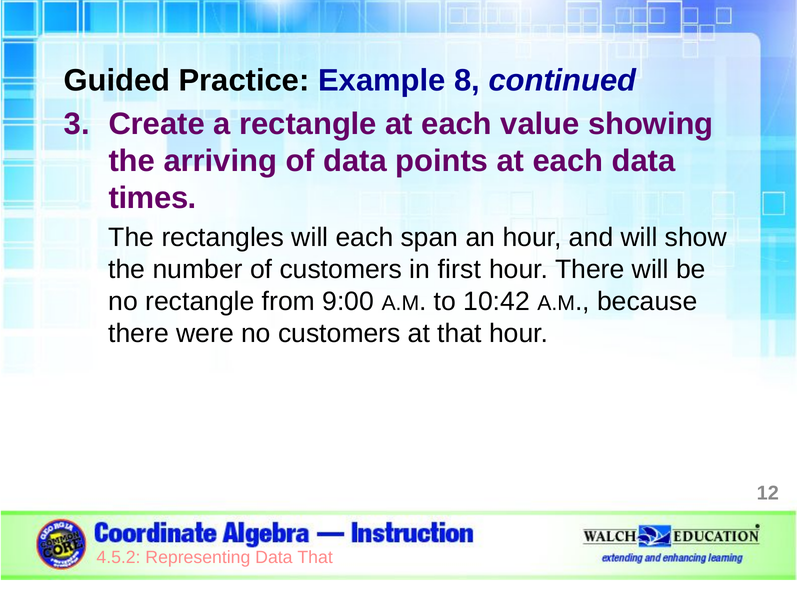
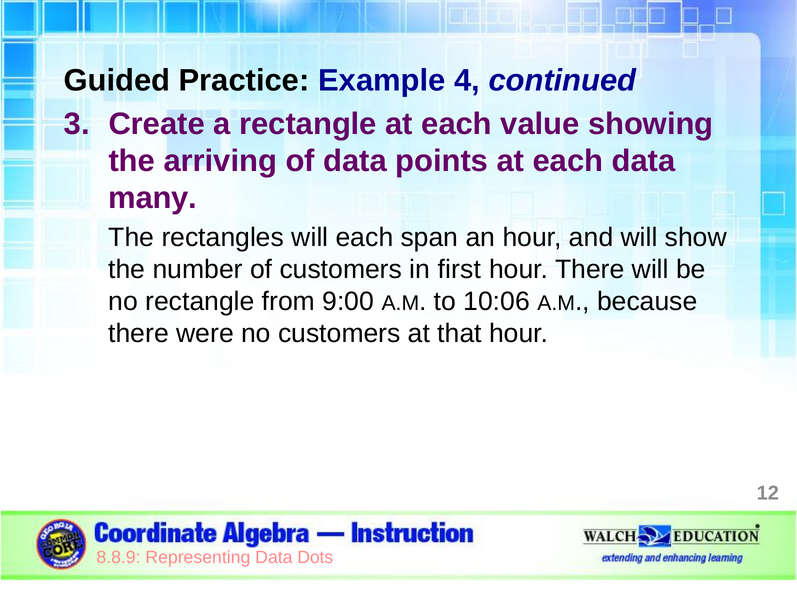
8: 8 -> 4 (467, 81)
times: times -> many (153, 198)
10:42: 10:42 -> 10:06 (497, 301)
4.5.2: 4.5.2 -> 8.8.9 (118, 557)
Data That: That -> Dots (315, 557)
